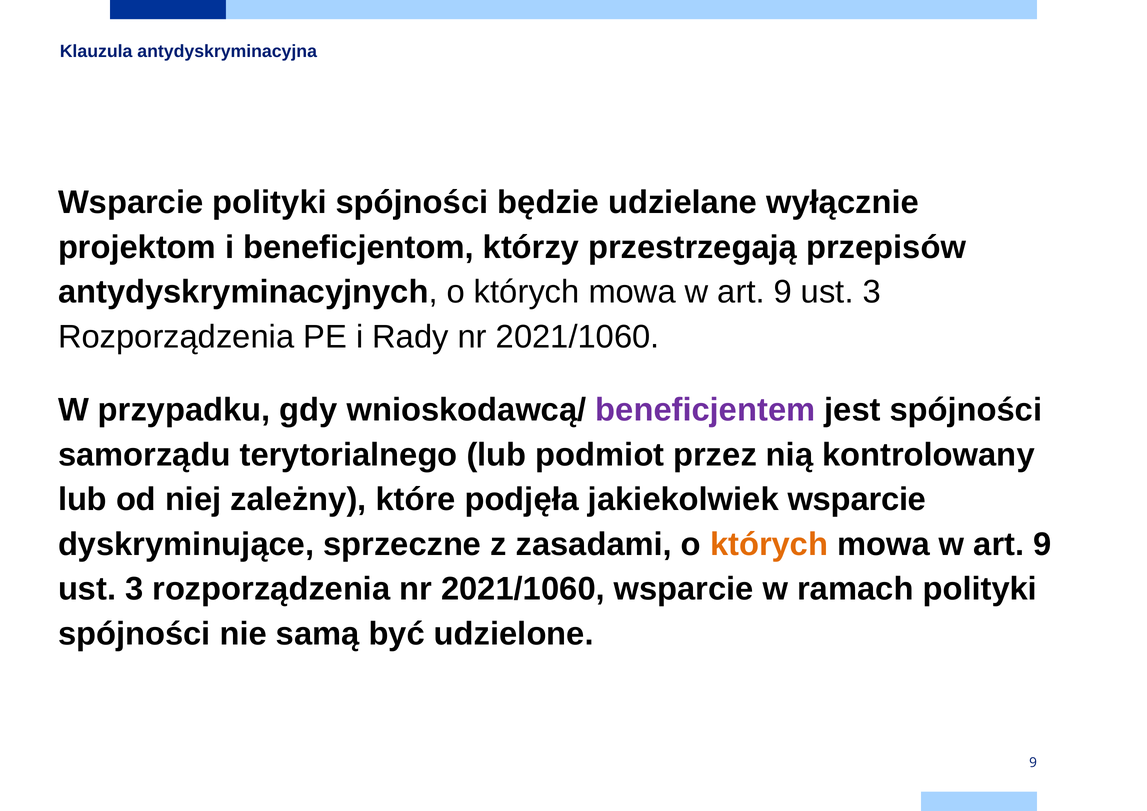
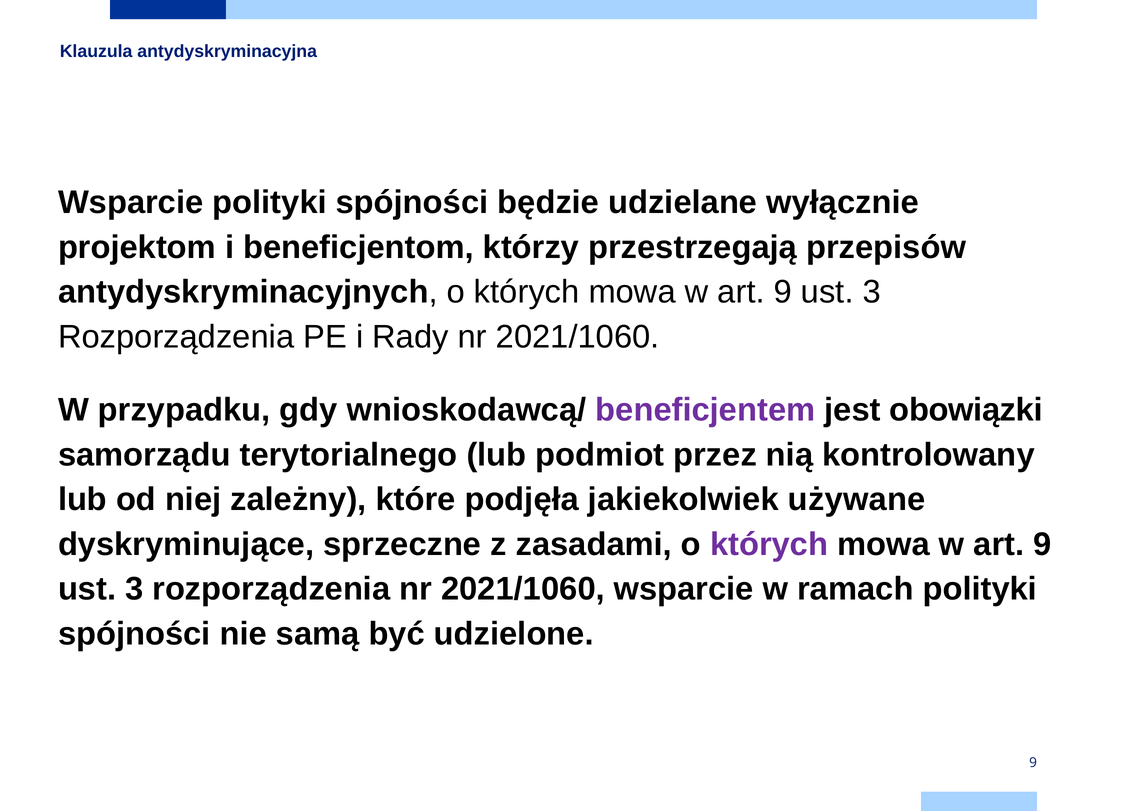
jest spójności: spójności -> obowiązki (966, 410)
jakiekolwiek wsparcie: wsparcie -> używane (857, 500)
których colour: orange -> purple (769, 544)
